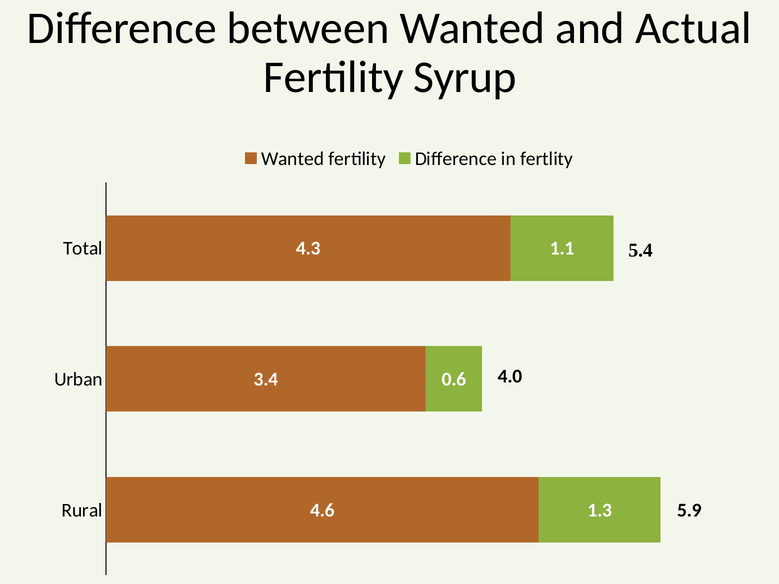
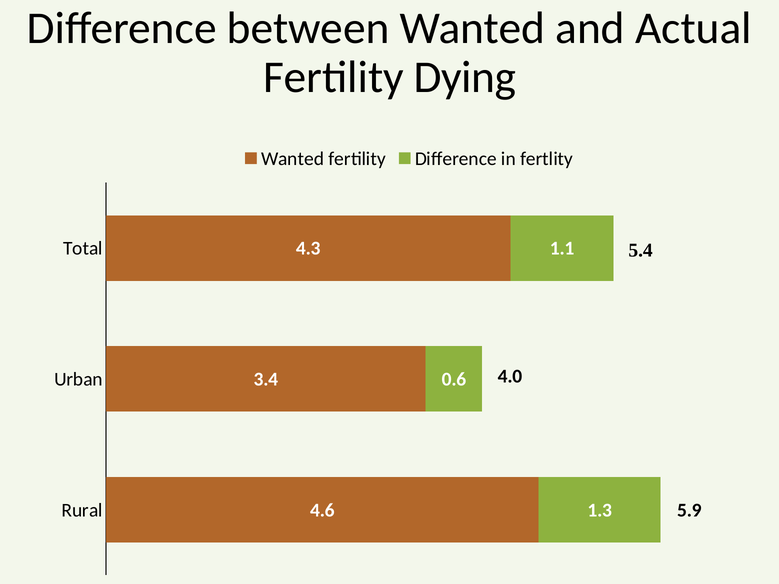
Syrup: Syrup -> Dying (465, 77)
